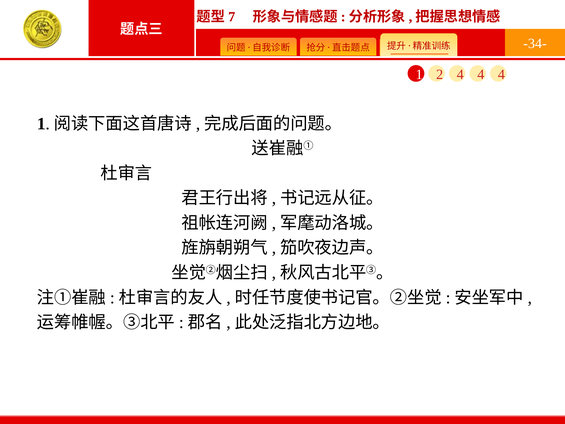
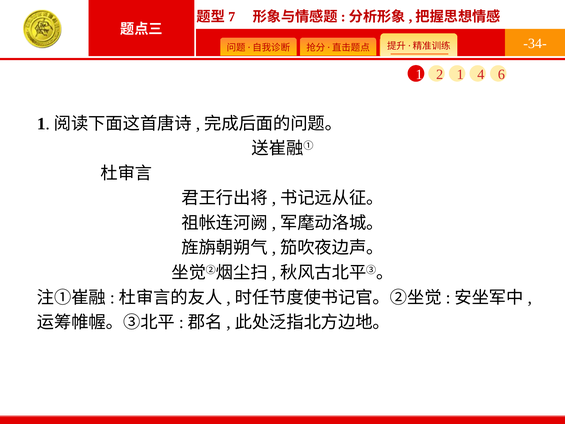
2 4: 4 -> 1 (460, 74)
4: 4 -> 6 (501, 74)
